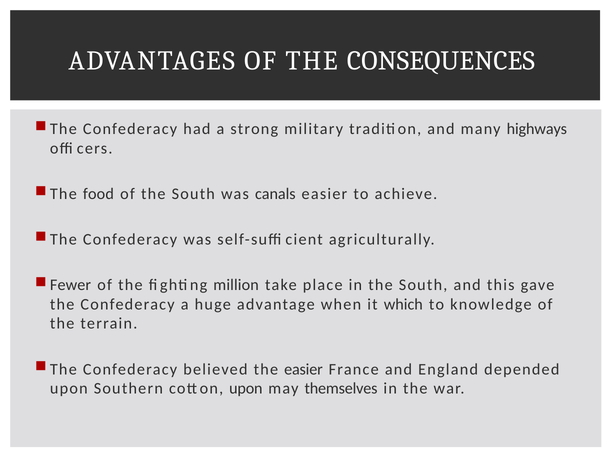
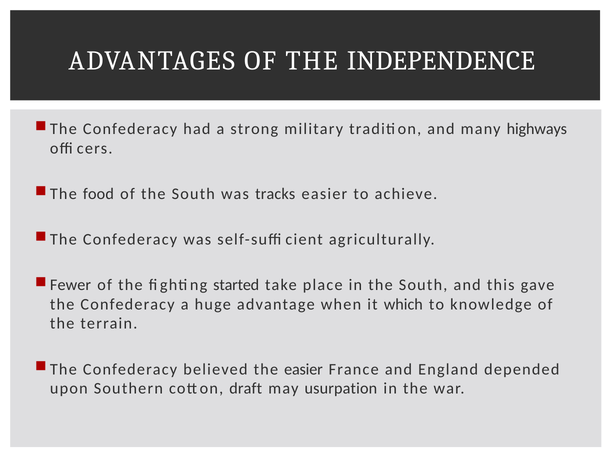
CONSEQUENCES: CONSEQUENCES -> INDEPENDENCE (441, 61)
canals: canals -> tracks (275, 194)
million: million -> started (236, 285)
cotton upon: upon -> draft (246, 389)
themselves: themselves -> usurpation (341, 389)
